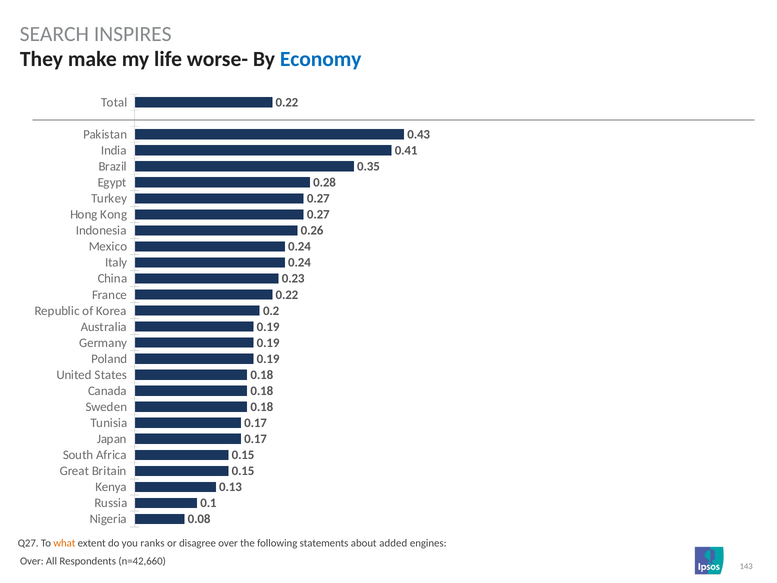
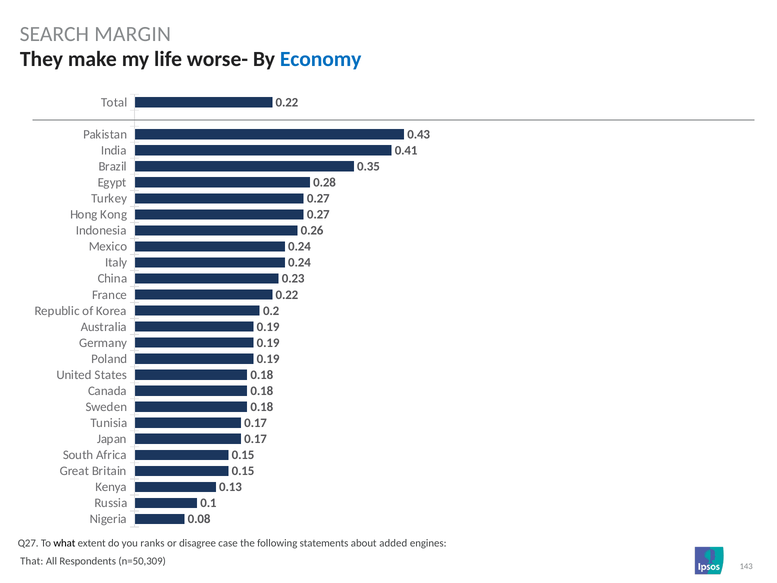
INSPIRES: INSPIRES -> MARGIN (133, 34)
what colour: orange -> black (64, 543)
disagree over: over -> case (228, 543)
Over: Over -> That (32, 561)
n=42,660: n=42,660 -> n=50,309 (142, 561)
